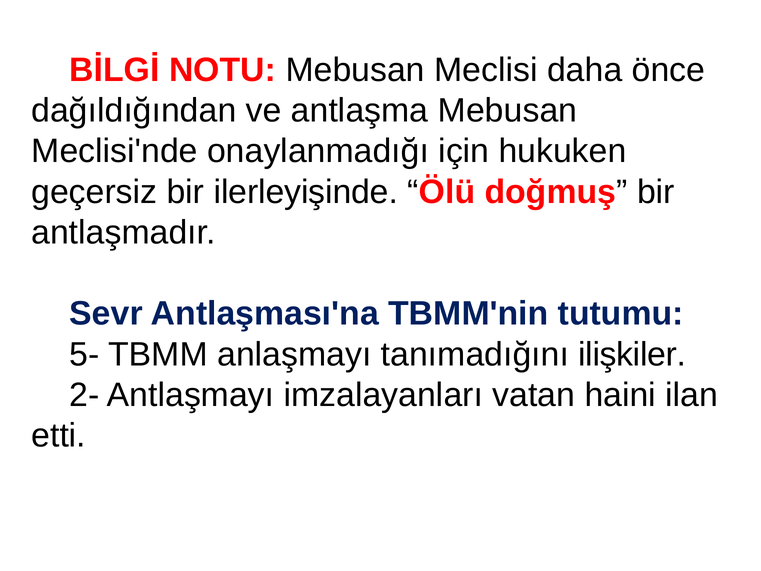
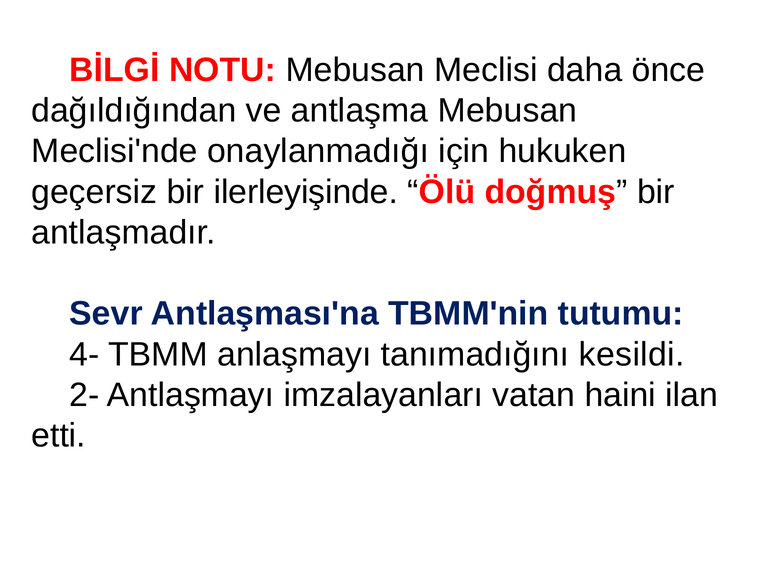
5-: 5- -> 4- (84, 354)
ilişkiler: ilişkiler -> kesildi (632, 354)
